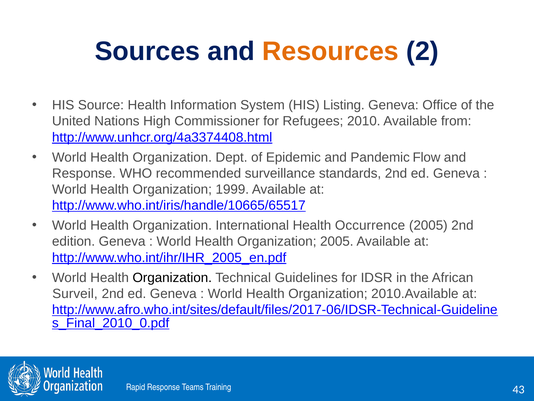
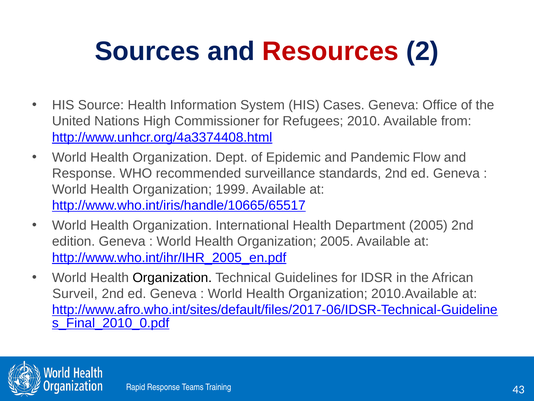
Resources colour: orange -> red (331, 51)
Listing: Listing -> Cases (344, 105)
Occurrence: Occurrence -> Department (370, 225)
